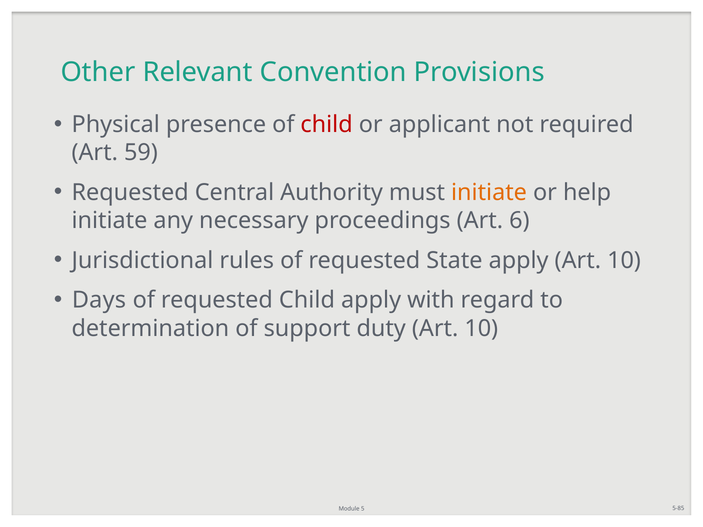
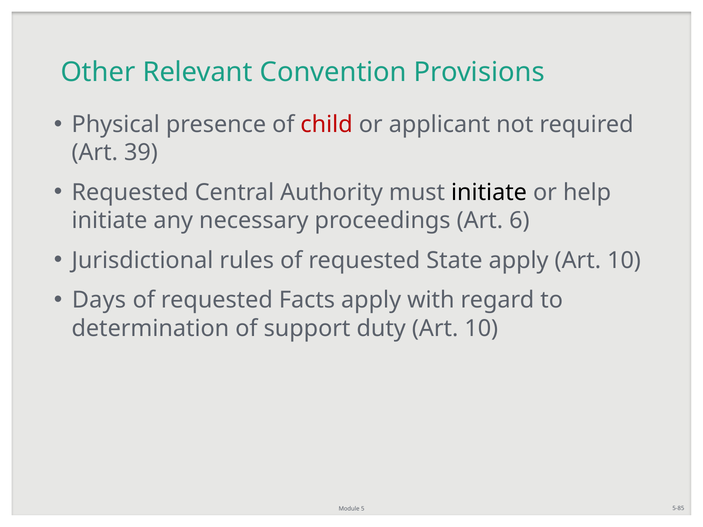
59: 59 -> 39 (141, 153)
initiate colour: orange -> black (489, 193)
requested Child: Child -> Facts (307, 300)
